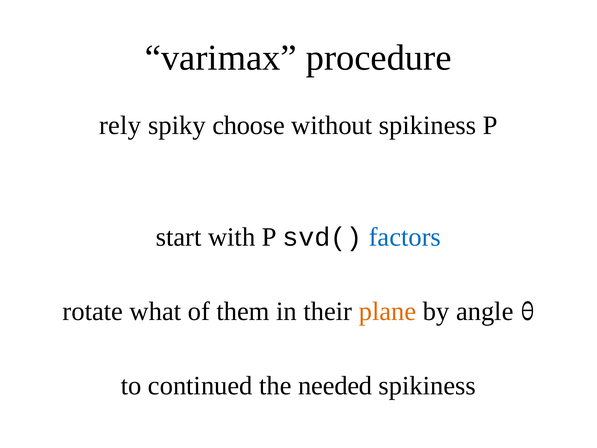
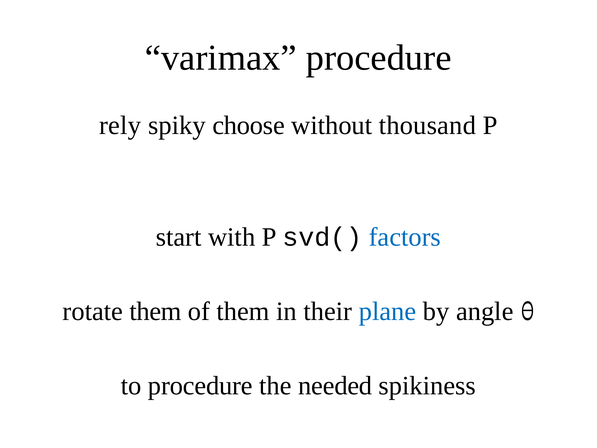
without spikiness: spikiness -> thousand (427, 125)
rotate what: what -> them (155, 311)
plane colour: orange -> blue (387, 311)
to continued: continued -> procedure (200, 386)
